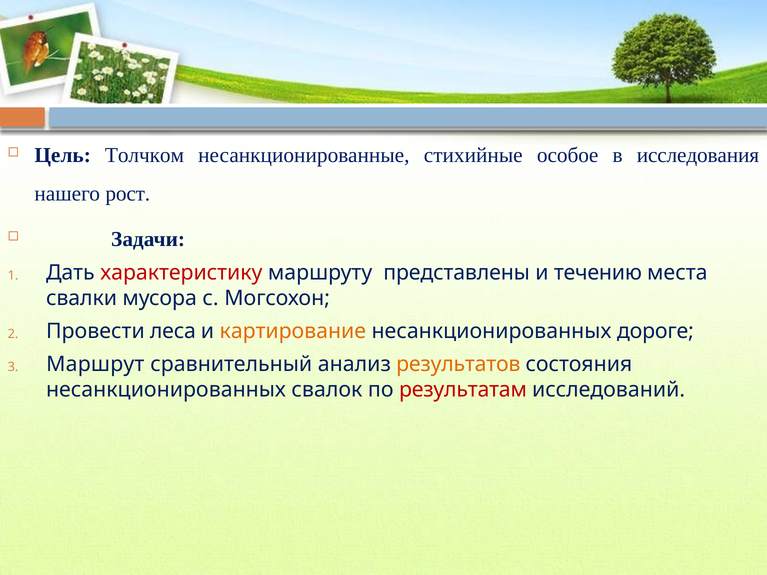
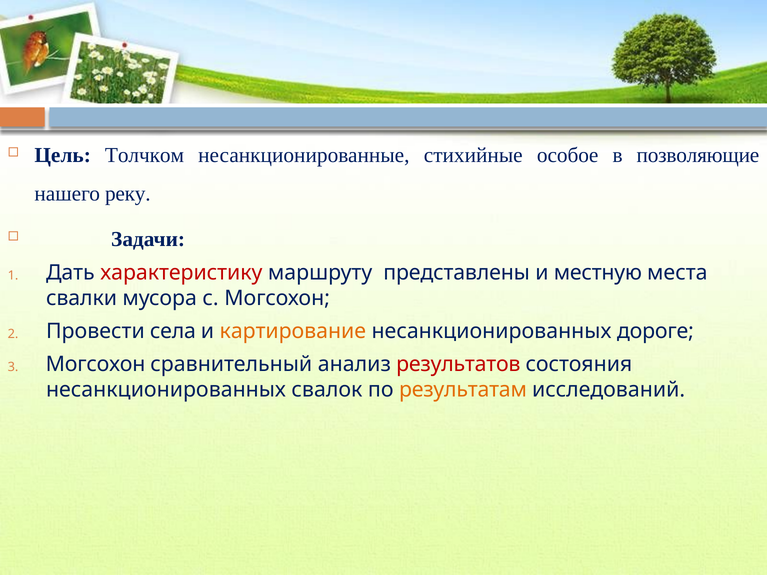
исследования: исследования -> позволяющие (698, 155)
рост: рост -> реку (128, 194)
течению: течению -> местную (598, 273)
леса: леса -> села (173, 331)
Маршрут: Маршрут -> Могсохон (96, 364)
результатов colour: orange -> red (458, 364)
результатам colour: red -> orange (463, 390)
